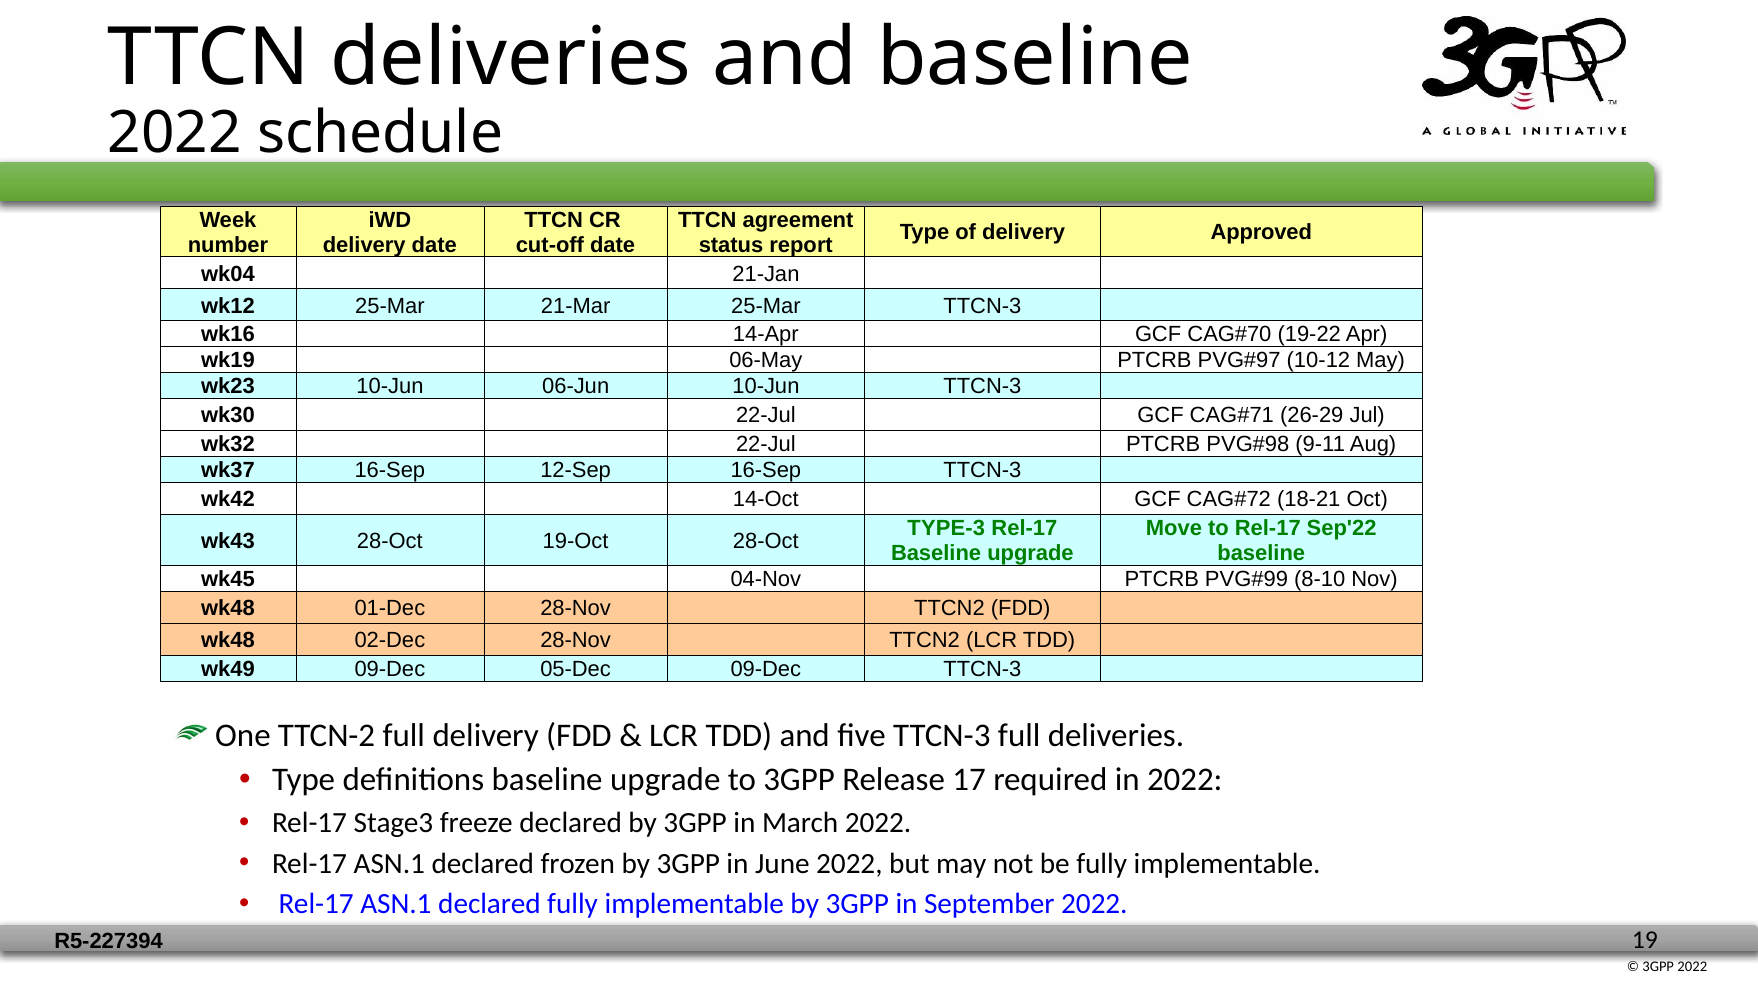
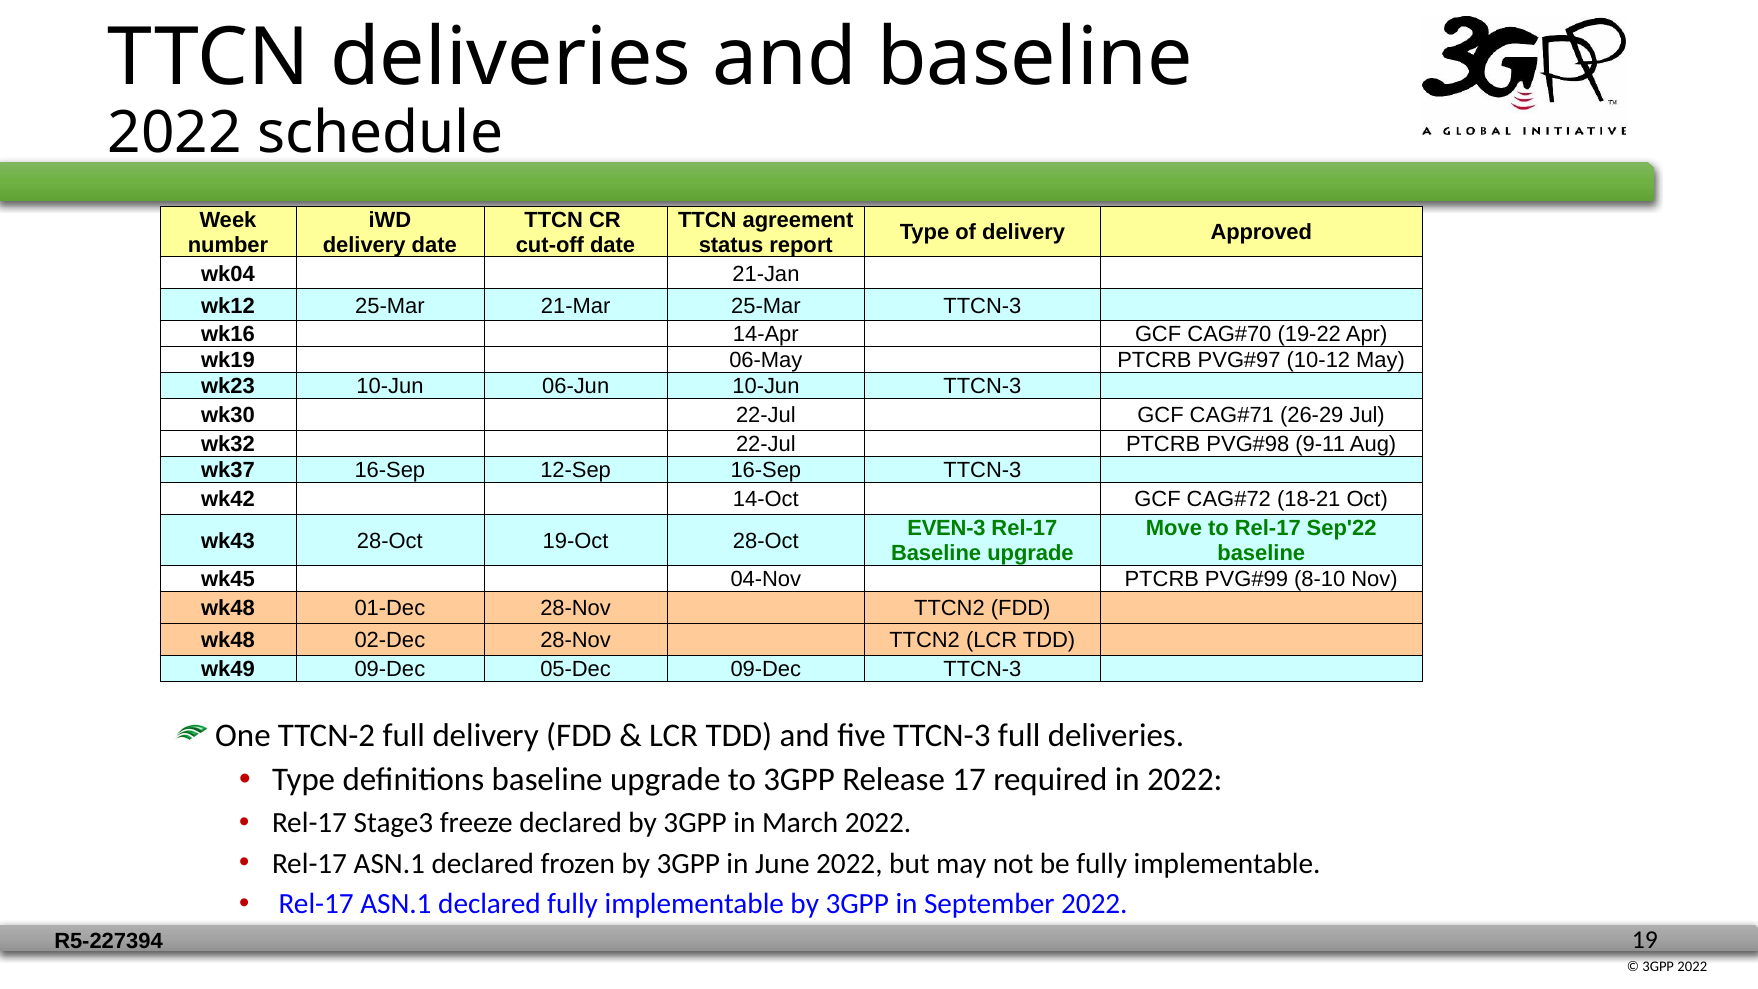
TYPE-3: TYPE-3 -> EVEN-3 (947, 529)
